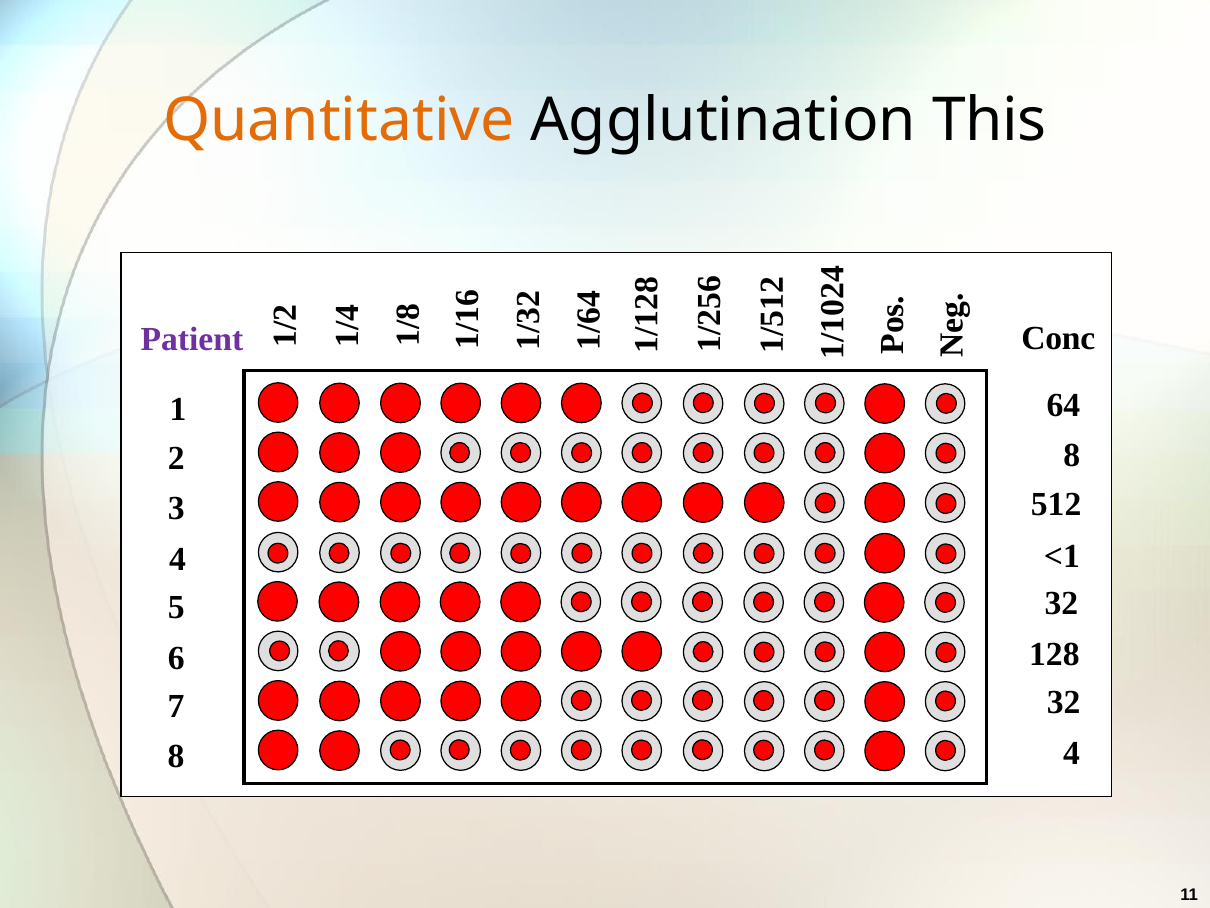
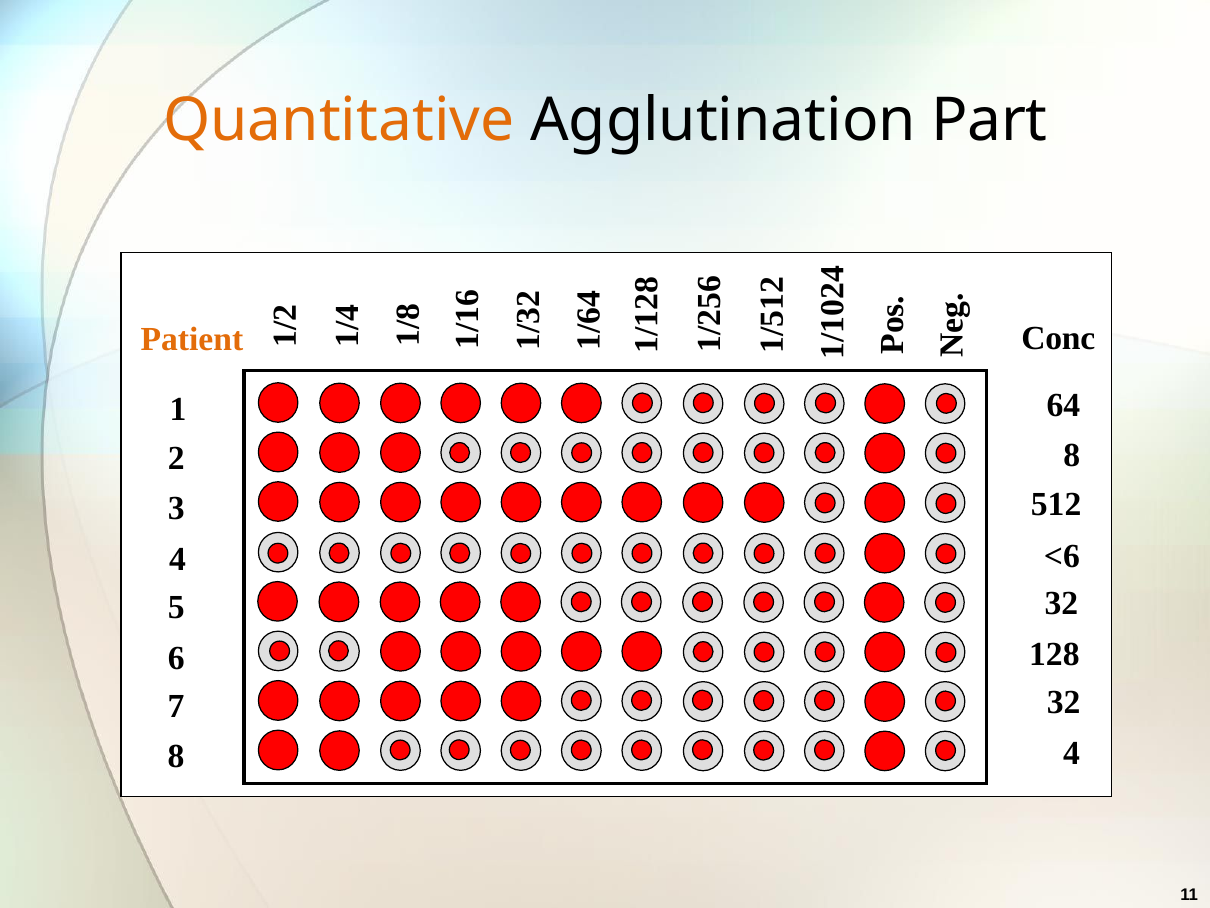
This: This -> Part (990, 120)
Patient colour: purple -> orange (192, 339)
<1: <1 -> <6 (1062, 556)
